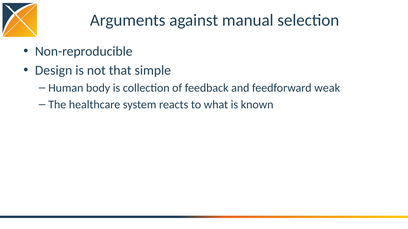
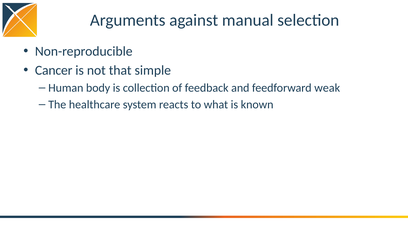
Design: Design -> Cancer (54, 70)
